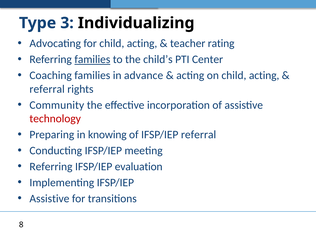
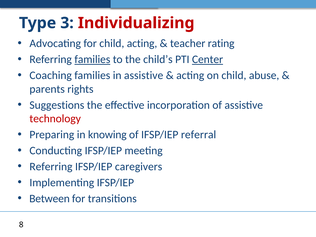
Individualizing colour: black -> red (136, 23)
Center underline: none -> present (208, 59)
in advance: advance -> assistive (144, 75)
on child acting: acting -> abuse (264, 75)
referral: referral -> parents (47, 89)
Community: Community -> Suggestions (57, 105)
evaluation: evaluation -> caregivers (139, 167)
Assistive: Assistive -> Between (50, 199)
